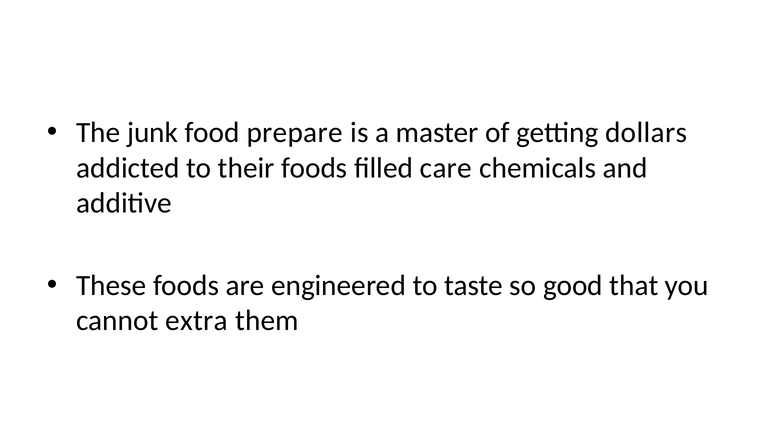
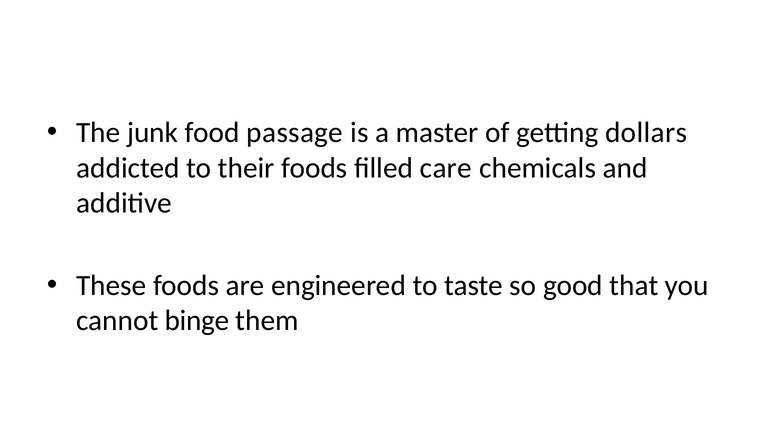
prepare: prepare -> passage (295, 133)
extra: extra -> binge (197, 321)
